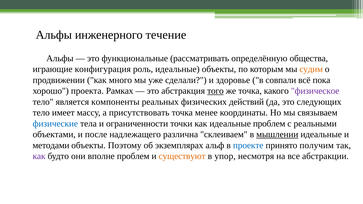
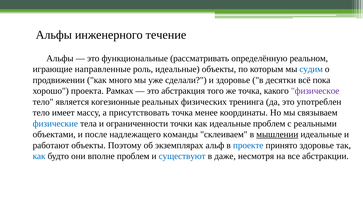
общества: общества -> реальном (309, 58)
конфигурация: конфигурация -> направленные (103, 69)
судим colour: orange -> blue (311, 69)
совпали: совпали -> десятки (281, 80)
того underline: present -> none (215, 91)
компоненты: компоненты -> когезионные (115, 102)
действий: действий -> тренинга (246, 102)
следующих: следующих -> употреблен (319, 102)
различна: различна -> команды (181, 135)
методами: методами -> работают (51, 145)
принято получим: получим -> здоровье (317, 145)
как colour: purple -> blue (39, 156)
существуют colour: orange -> blue (182, 156)
упор: упор -> даже (225, 156)
